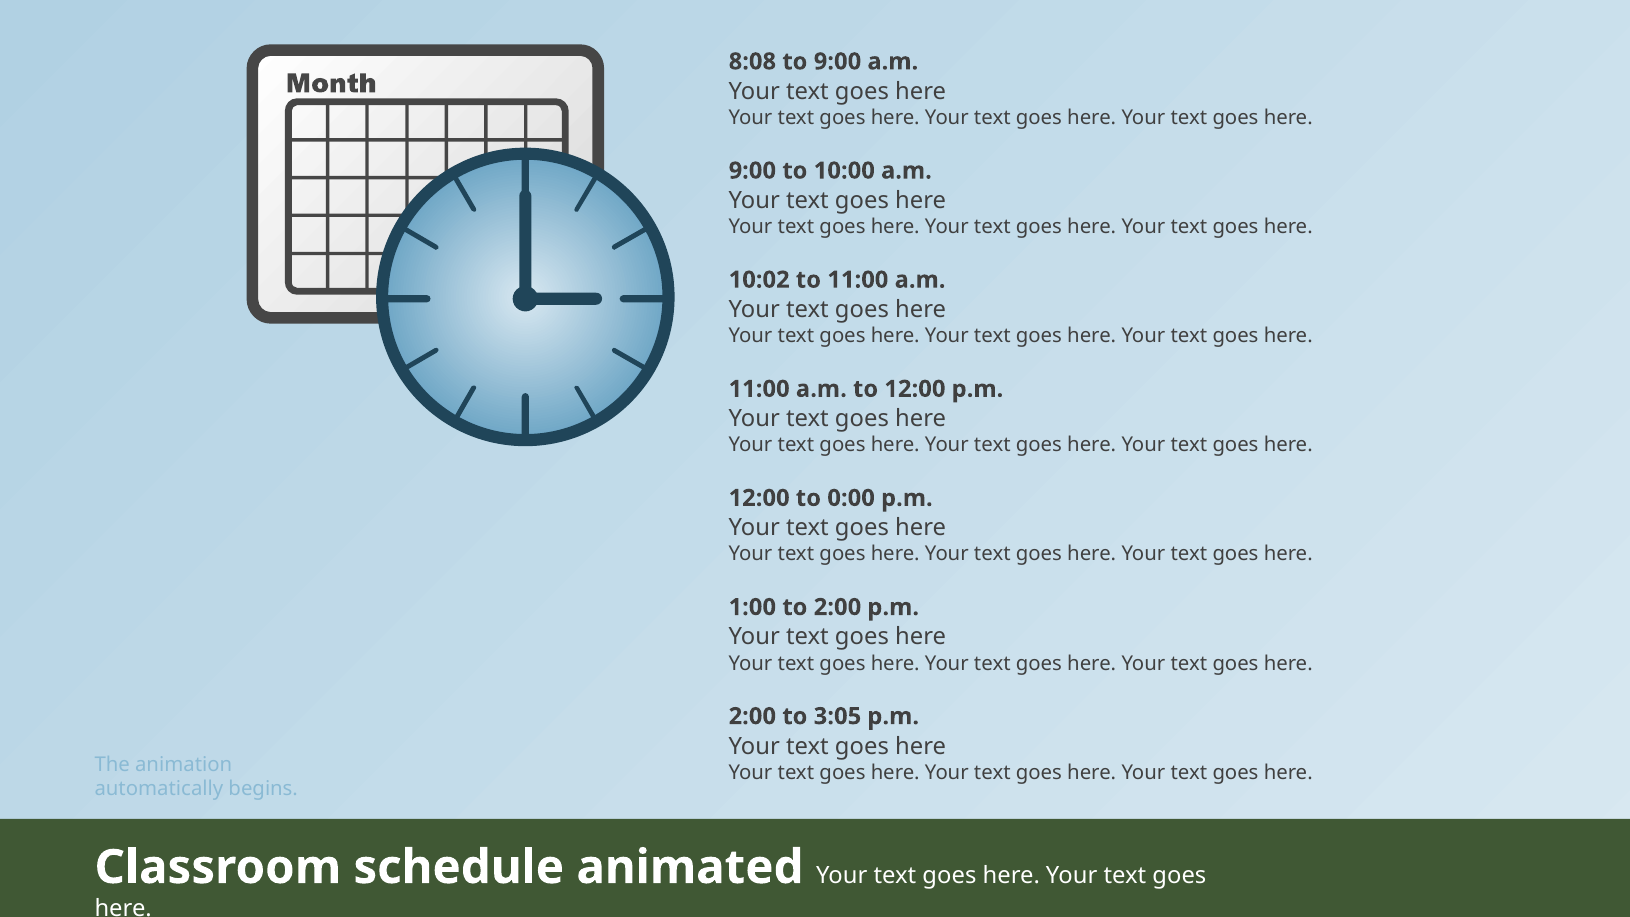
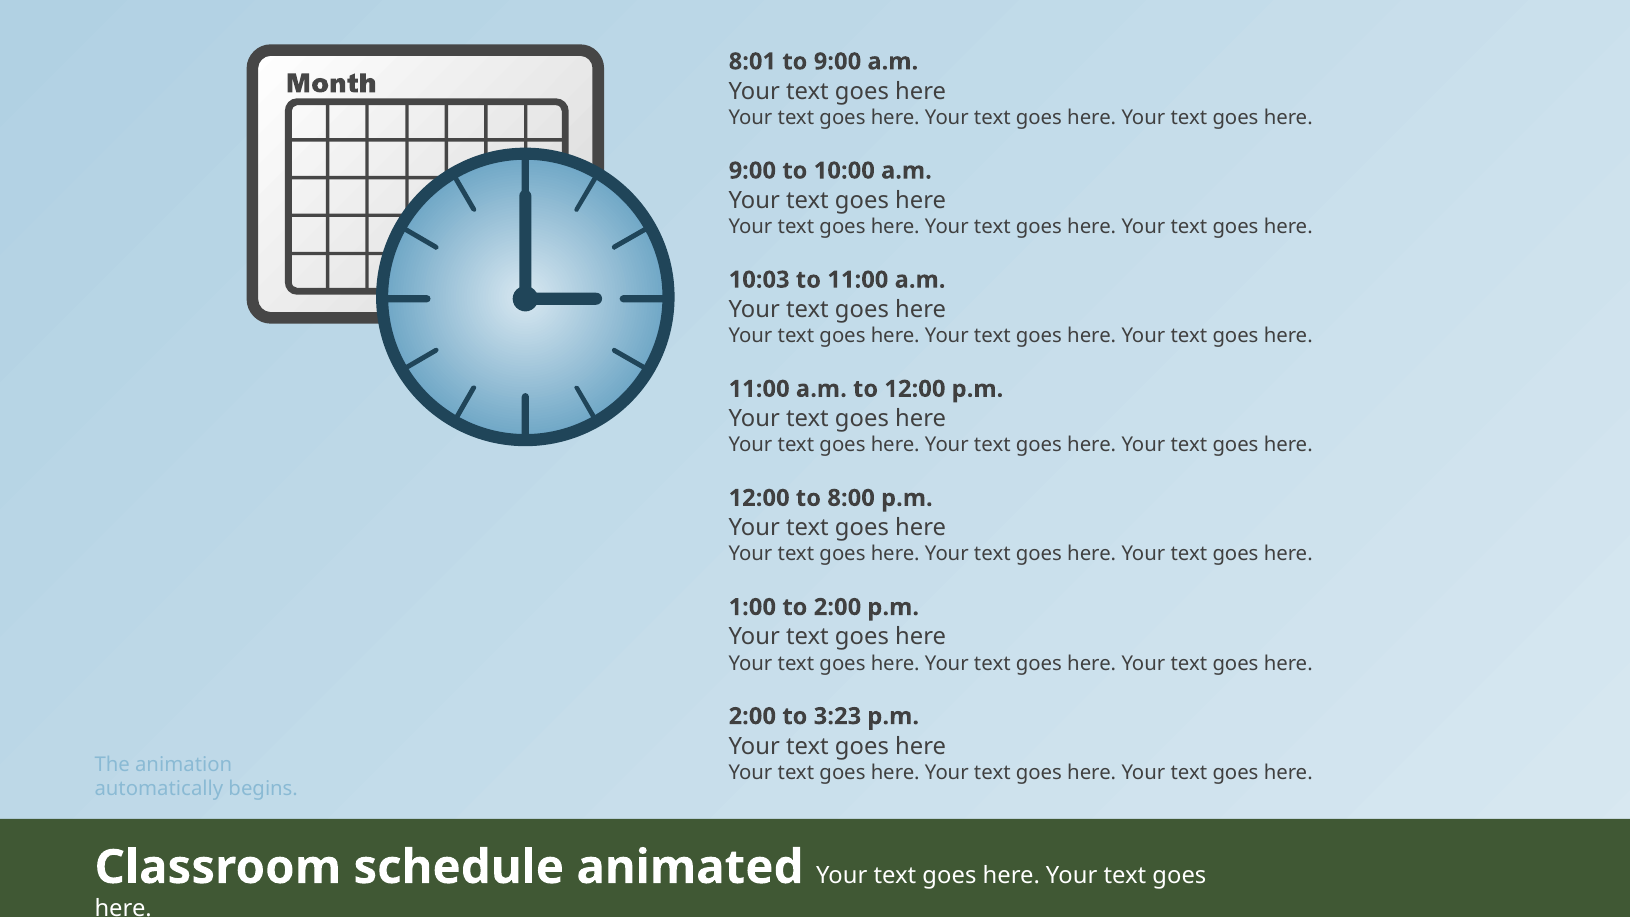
8:08: 8:08 -> 8:01 (752, 62)
10:02: 10:02 -> 10:03 (759, 280)
0:00: 0:00 -> 8:00 (851, 498)
3:05: 3:05 -> 3:23 (837, 716)
